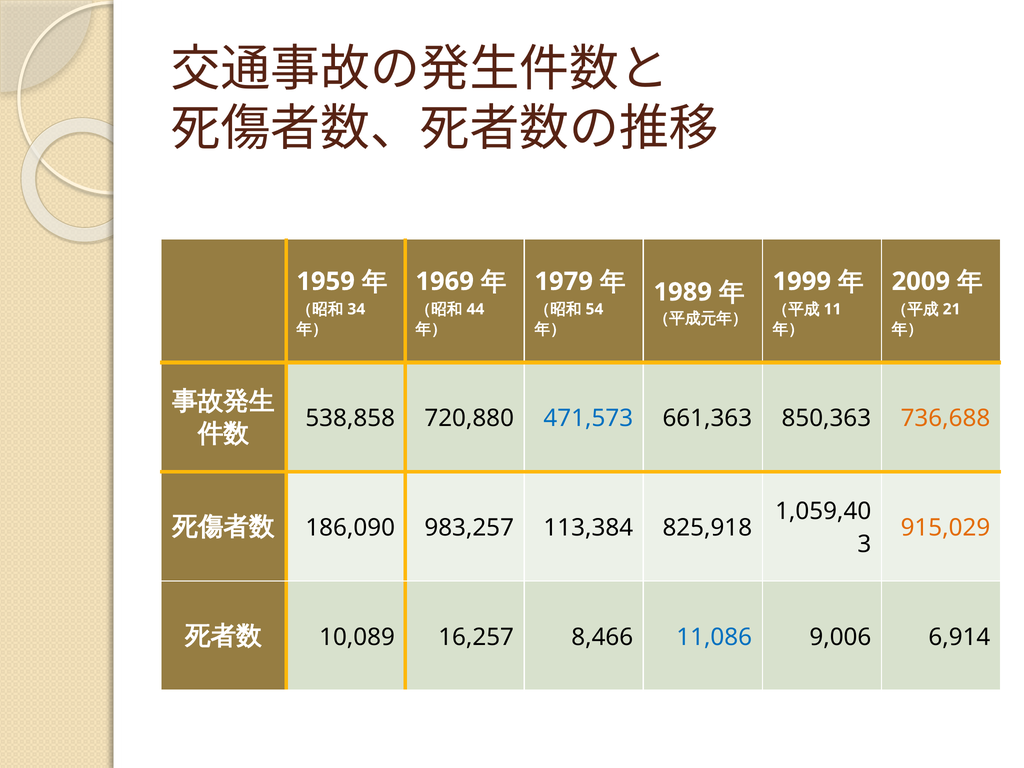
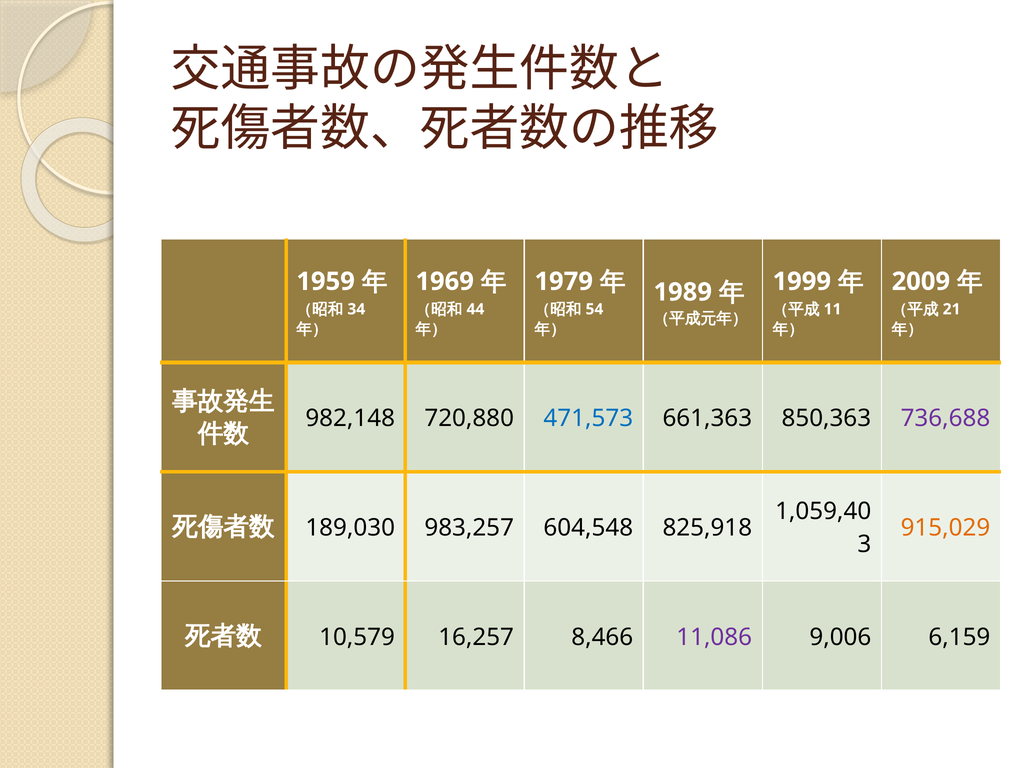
538,858: 538,858 -> 982,148 (350, 419)
736,688 colour: orange -> purple (945, 419)
186,090: 186,090 -> 189,030 (350, 528)
113,384: 113,384 -> 604,548 (588, 528)
10,089: 10,089 -> 10,579 (357, 637)
11,086 colour: blue -> purple (714, 637)
6,914: 6,914 -> 6,159 (959, 637)
